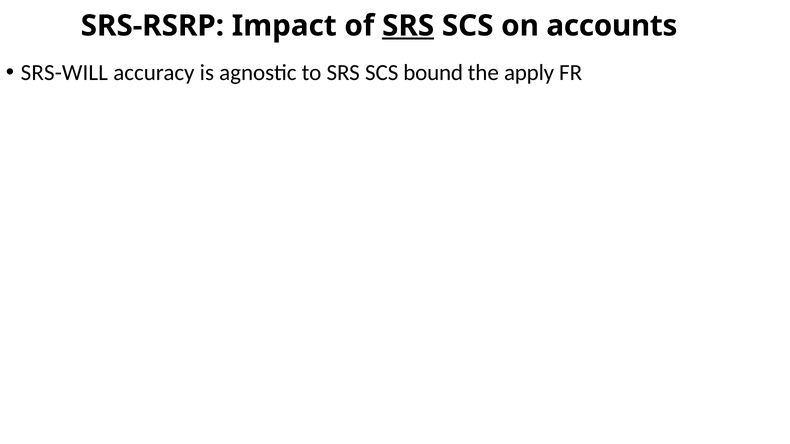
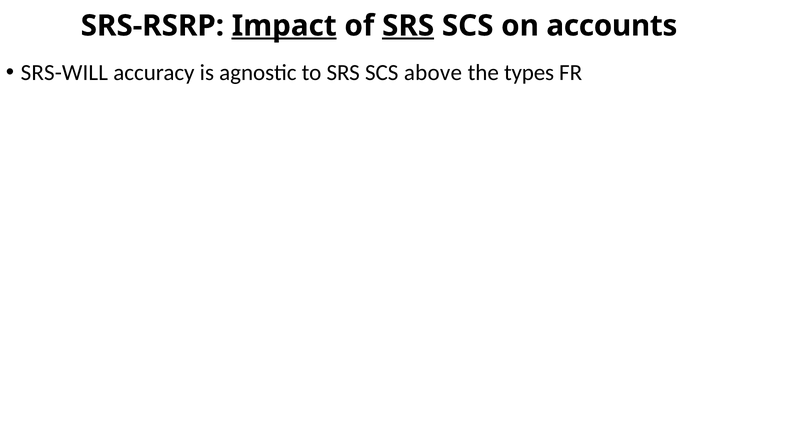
Impact underline: none -> present (284, 26)
bound: bound -> above (433, 73)
apply: apply -> types (529, 73)
